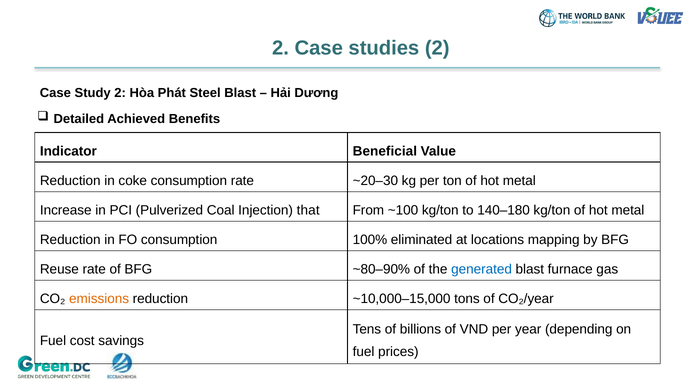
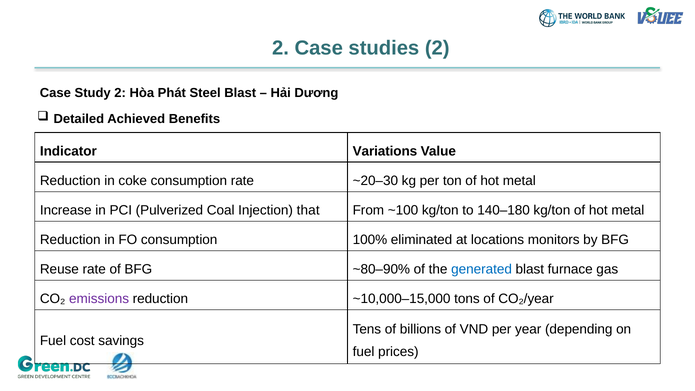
Beneficial: Beneficial -> Variations (385, 151)
mapping: mapping -> monitors (554, 240)
emissions colour: orange -> purple (99, 299)
